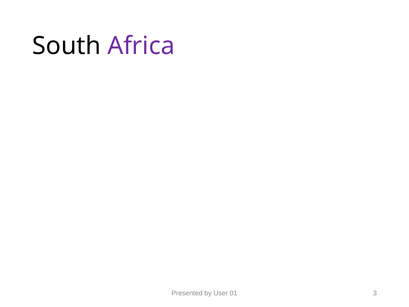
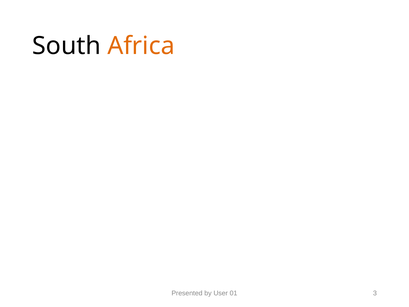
Africa colour: purple -> orange (141, 46)
